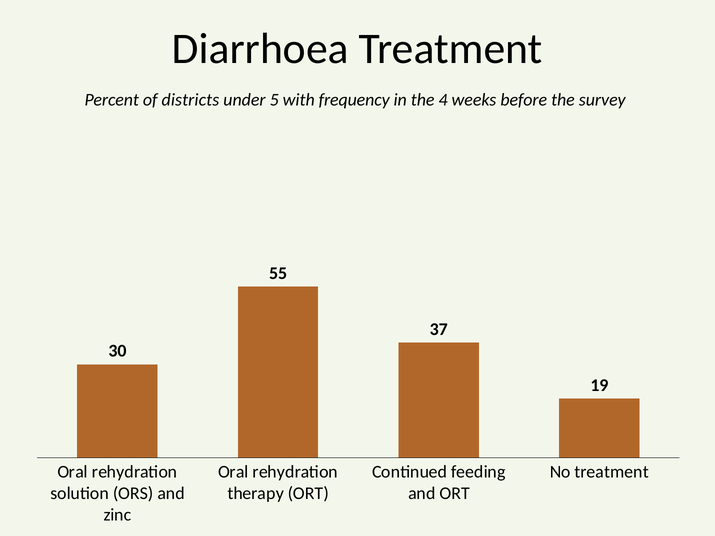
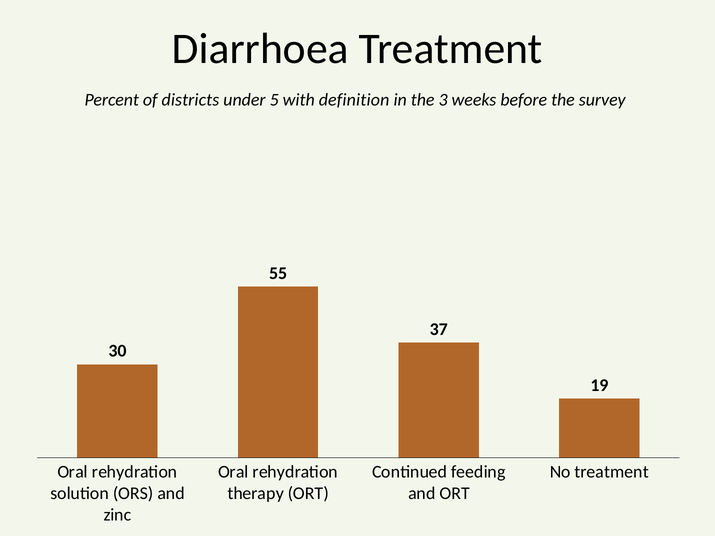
frequency: frequency -> definition (354, 100)
4: 4 -> 3 (443, 100)
